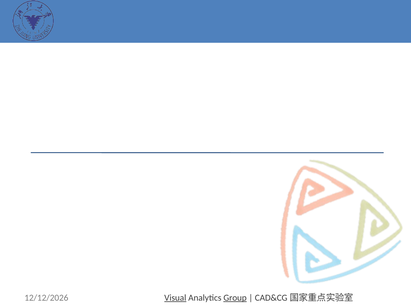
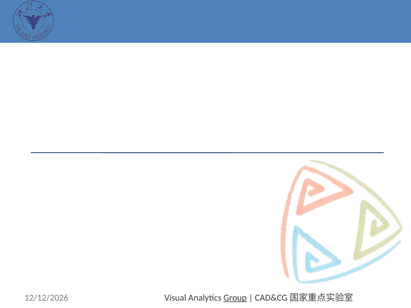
Visual underline: present -> none (175, 298)
